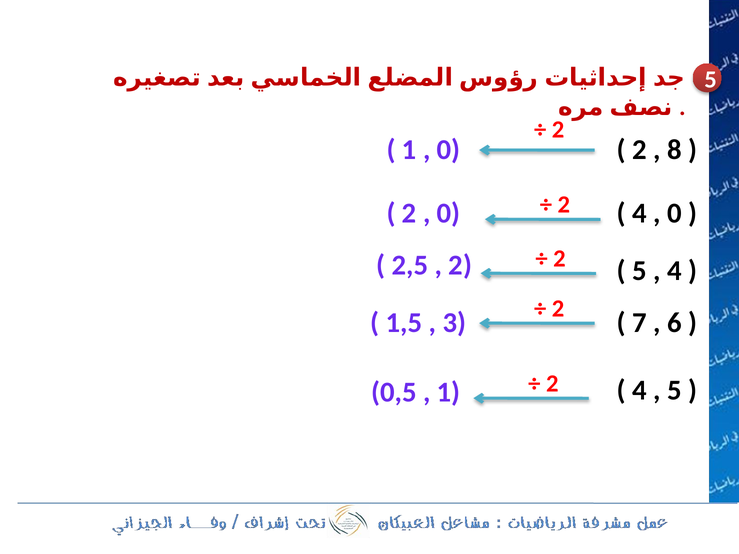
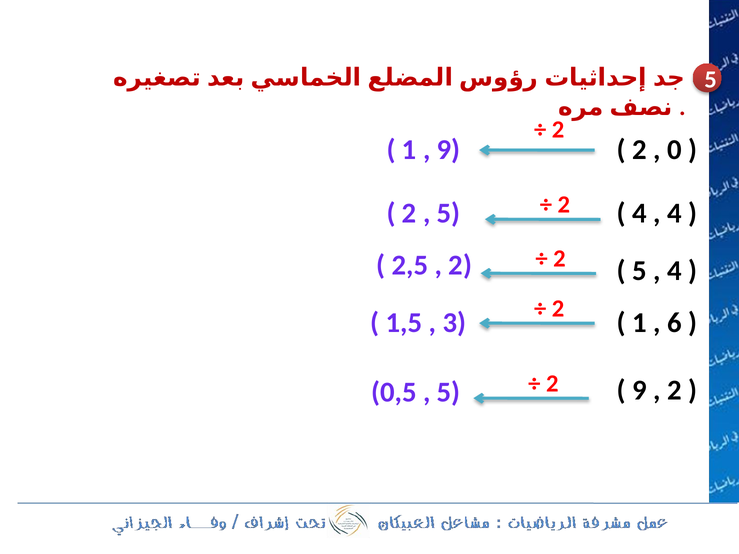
0: 0 -> 9 (449, 150)
8: 8 -> 0 (674, 150)
0: 0 -> 5 (449, 213)
0: 0 -> 4 (674, 213)
7: 7 -> 1 (639, 323)
4: 4 -> 9 (639, 391)
5: 5 -> 2 (674, 391)
1: 1 -> 5 (449, 392)
